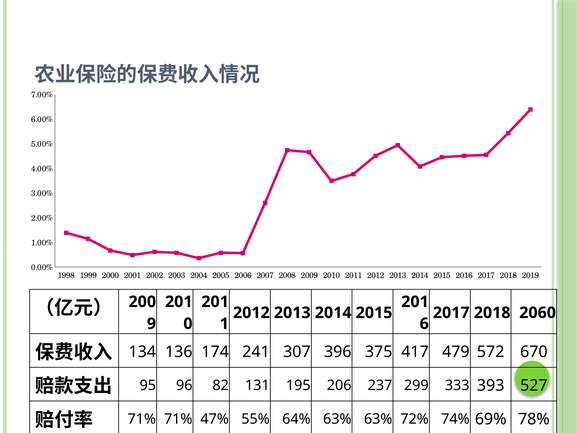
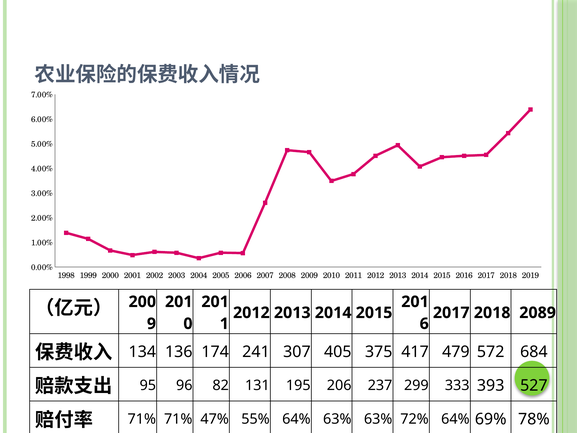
2060: 2060 -> 2089 (538, 313)
396: 396 -> 405 (338, 352)
670: 670 -> 684 (534, 352)
72% 74%: 74% -> 64% (455, 419)
